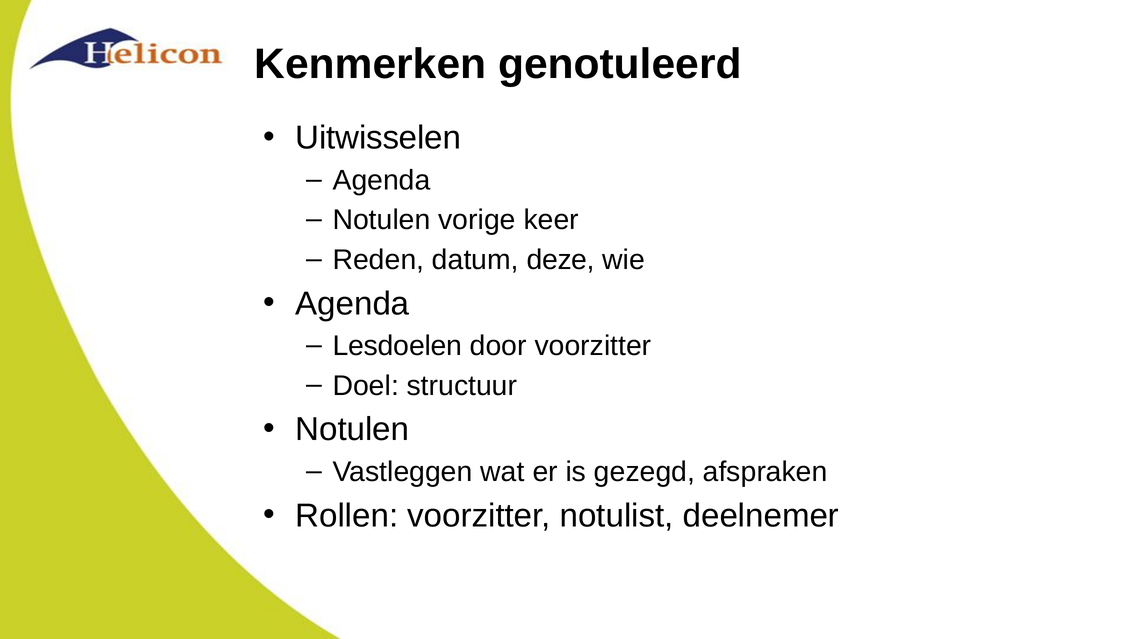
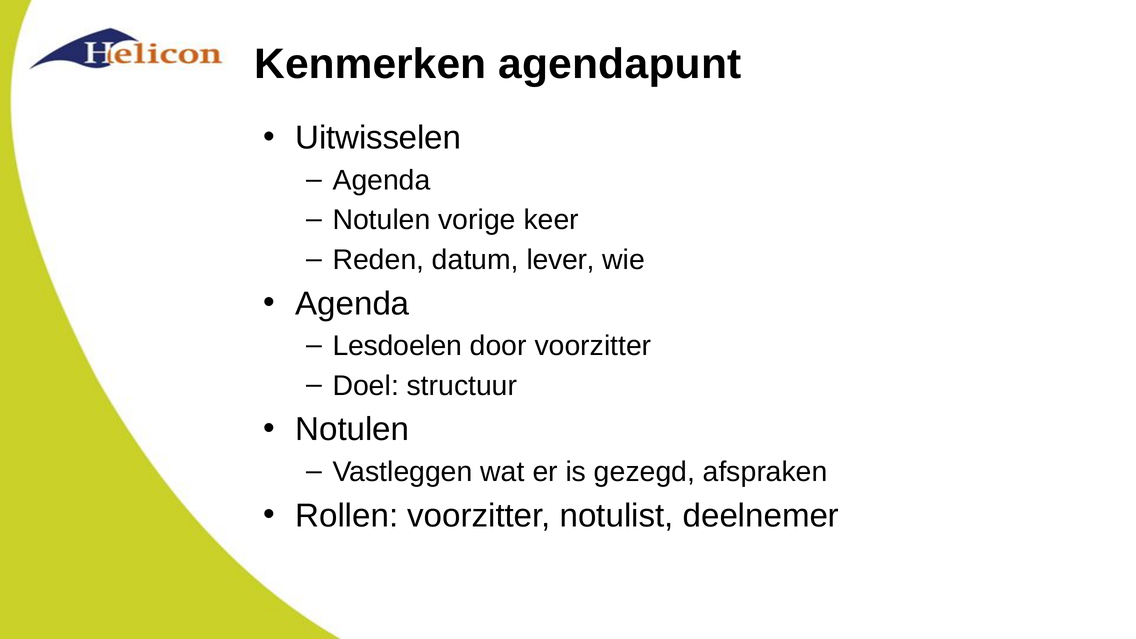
genotuleerd: genotuleerd -> agendapunt (620, 64)
deze: deze -> lever (561, 260)
